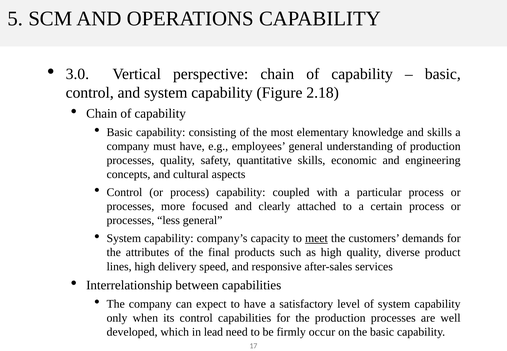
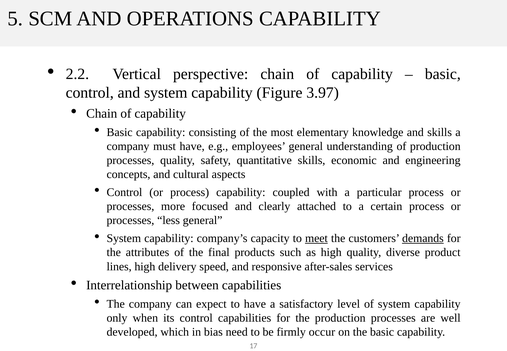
3.0: 3.0 -> 2.2 (77, 74)
2.18: 2.18 -> 3.97 (323, 93)
demands underline: none -> present (423, 238)
lead: lead -> bias (213, 332)
